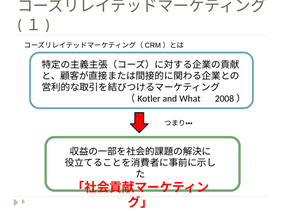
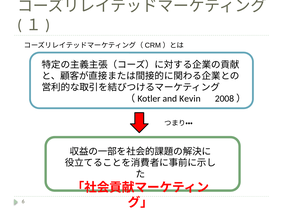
What: What -> Kevin (190, 99)
